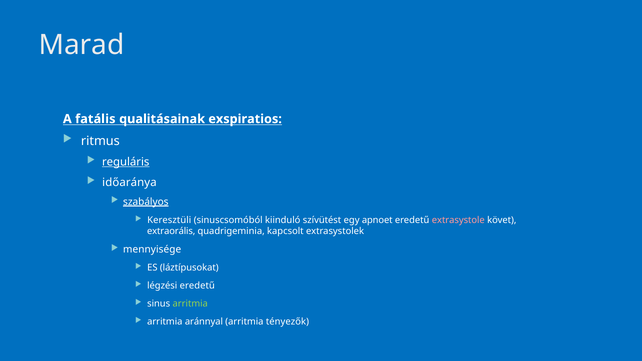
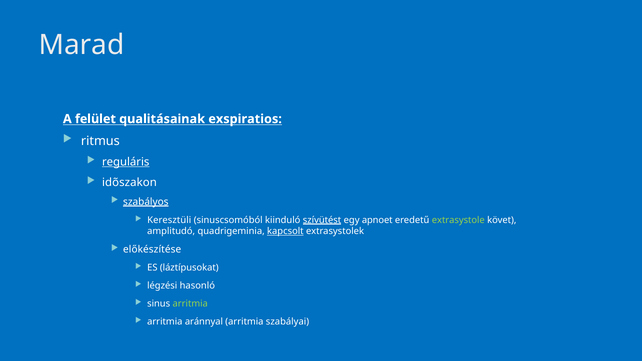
fatális: fatális -> felület (95, 119)
időaránya: időaránya -> idõszakon (129, 182)
szívütést underline: none -> present (322, 220)
extrasystole colour: pink -> light green (458, 220)
extraorális: extraorális -> amplitudó (171, 231)
kapcsolt underline: none -> present (285, 231)
mennyisége: mennyisége -> előkészítése (152, 250)
légzési eredetű: eredetű -> hasonló (197, 286)
tényezők: tényezők -> szabályai (287, 322)
